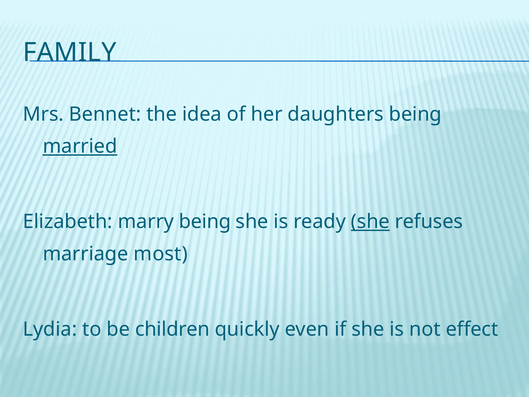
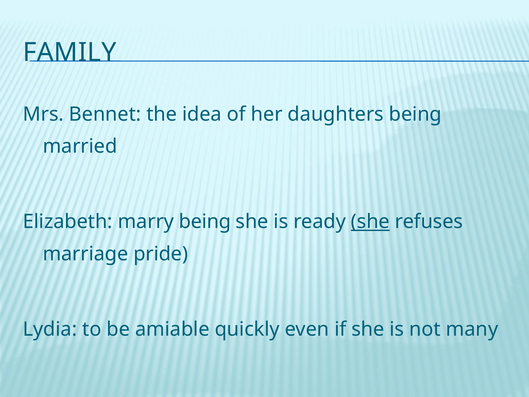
married underline: present -> none (80, 146)
most: most -> pride (161, 254)
children: children -> amiable (172, 329)
effect: effect -> many (472, 329)
